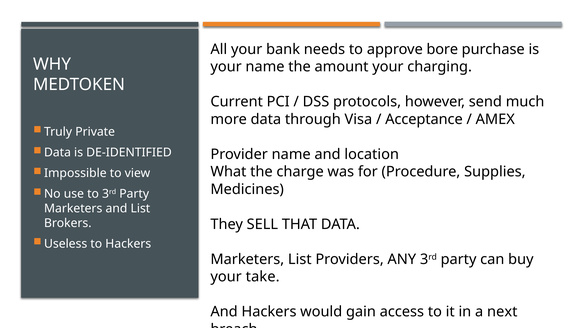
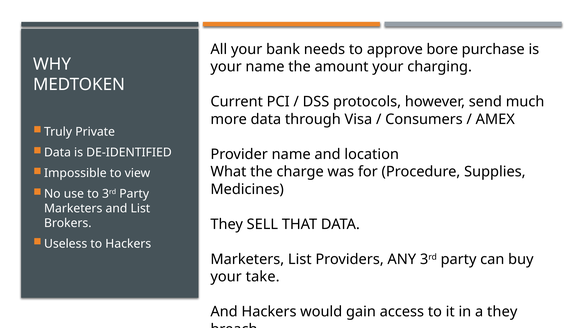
Acceptance: Acceptance -> Consumers (424, 119)
a next: next -> they (502, 312)
